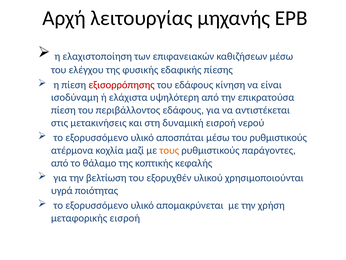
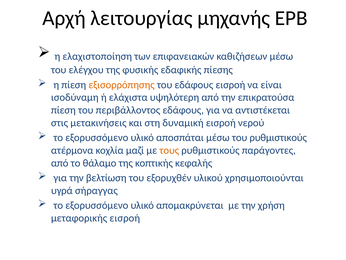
εξισορρόπησης colour: red -> orange (122, 85)
εδάφους κίνηση: κίνηση -> εισροή (230, 85)
ποιότητας: ποιότητας -> σήραγγας (96, 190)
